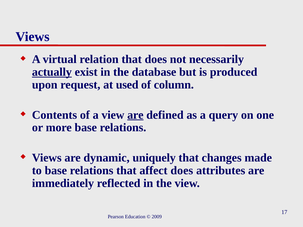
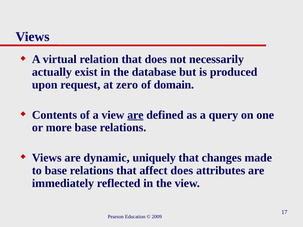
actually underline: present -> none (52, 72)
used: used -> zero (127, 85)
column: column -> domain (174, 85)
